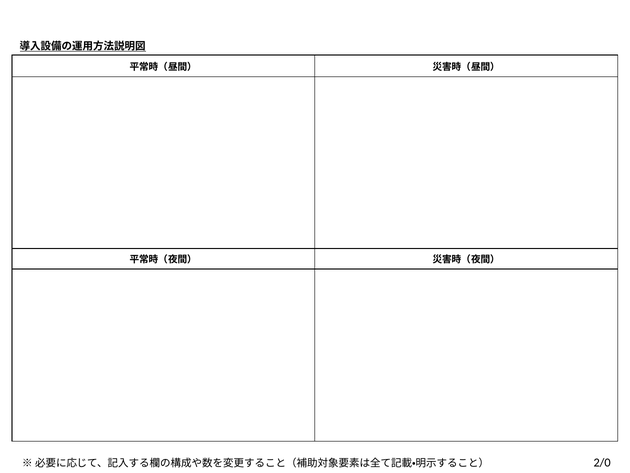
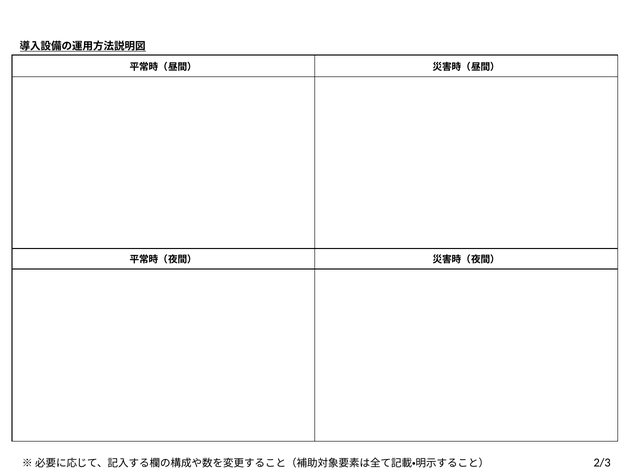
2/0: 2/0 -> 2/3 (602, 462)
